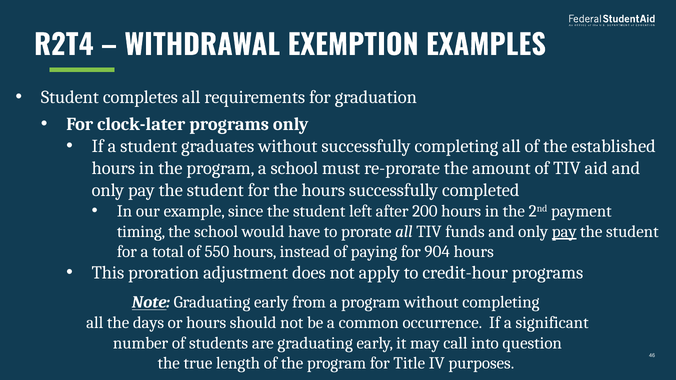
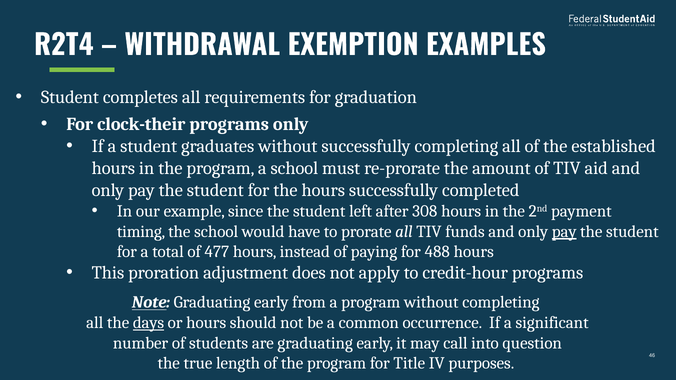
clock-later: clock-later -> clock-their (141, 124)
200: 200 -> 308 (425, 211)
550: 550 -> 477 (217, 252)
904: 904 -> 488 (437, 252)
days underline: none -> present (149, 323)
